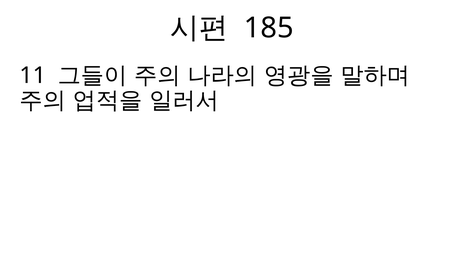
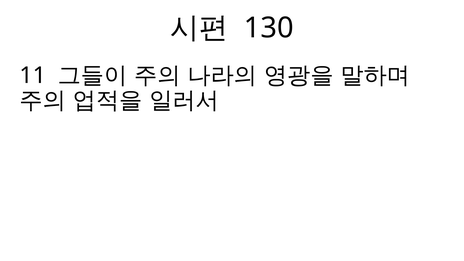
185: 185 -> 130 (269, 28)
